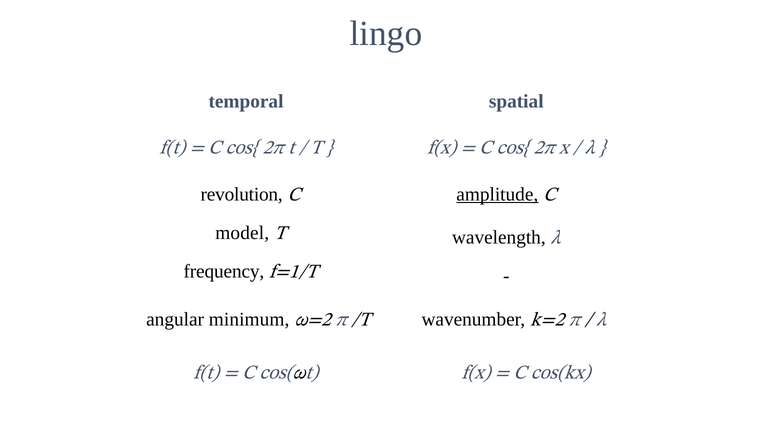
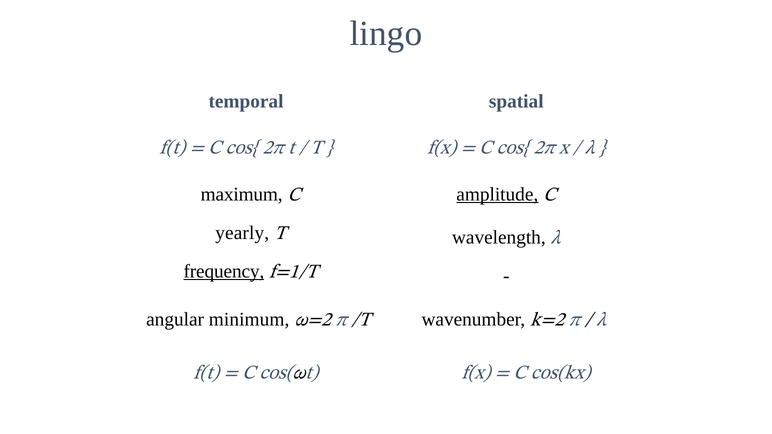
revolution: revolution -> maximum (242, 194)
model: model -> yearly (242, 233)
frequency underline: none -> present (224, 271)
